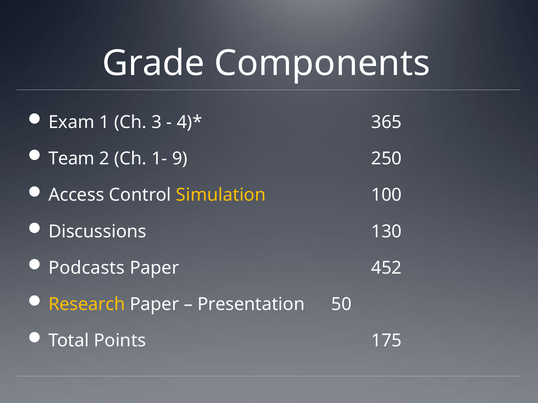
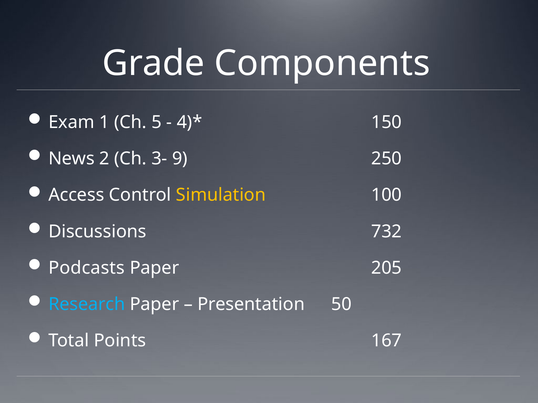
3: 3 -> 5 (157, 122)
365: 365 -> 150 (386, 122)
Team: Team -> News (71, 159)
1-: 1- -> 3- (159, 159)
130: 130 -> 732 (386, 232)
452: 452 -> 205 (386, 268)
Research colour: yellow -> light blue (87, 305)
175: 175 -> 167 (386, 341)
